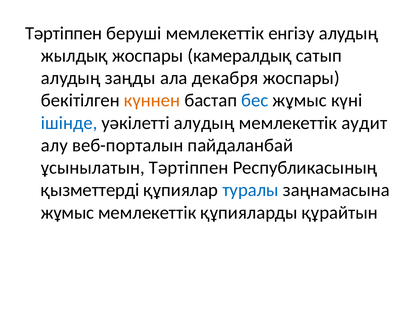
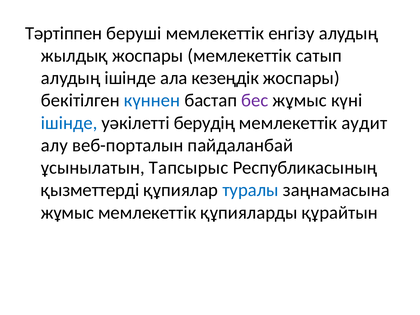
жоспары камералдық: камералдық -> мемлекеттiк (240, 56)
алудың заңды: заңды -> iшiнде (130, 78)
декабря: декабря -> кезеңдік (225, 78)
күннен colour: orange -> blue (152, 100)
бес colour: blue -> purple (255, 100)
уәкілетті алудың: алудың -> берудің (204, 123)
ұсынылатын Тәртіппен: Тәртіппен -> Тапсырыс (189, 168)
